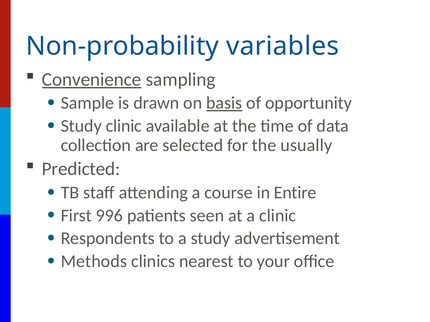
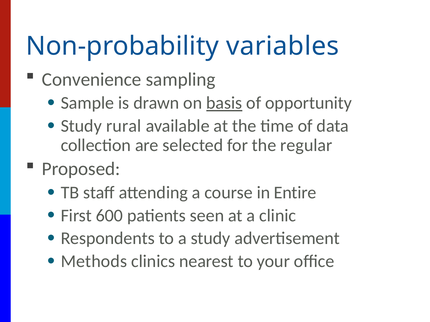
Convenience underline: present -> none (92, 80)
Study clinic: clinic -> rural (124, 126)
usually: usually -> regular (306, 145)
Predicted: Predicted -> Proposed (81, 169)
996: 996 -> 600 (109, 216)
